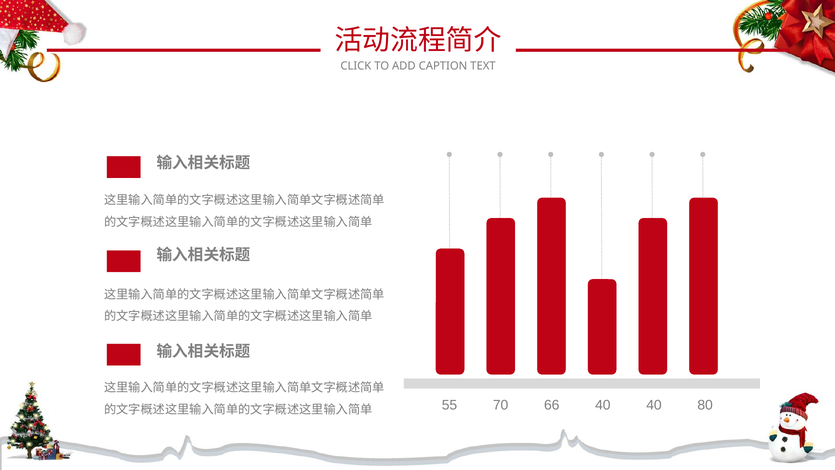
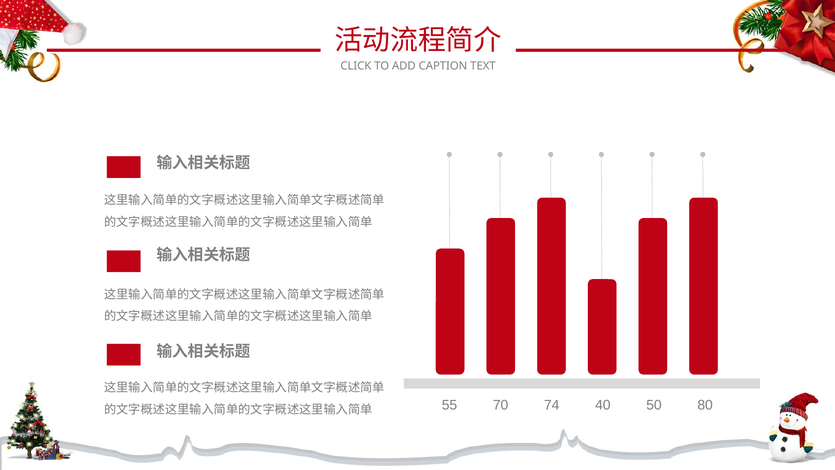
66: 66 -> 74 (552, 405)
40 40: 40 -> 50 (654, 405)
